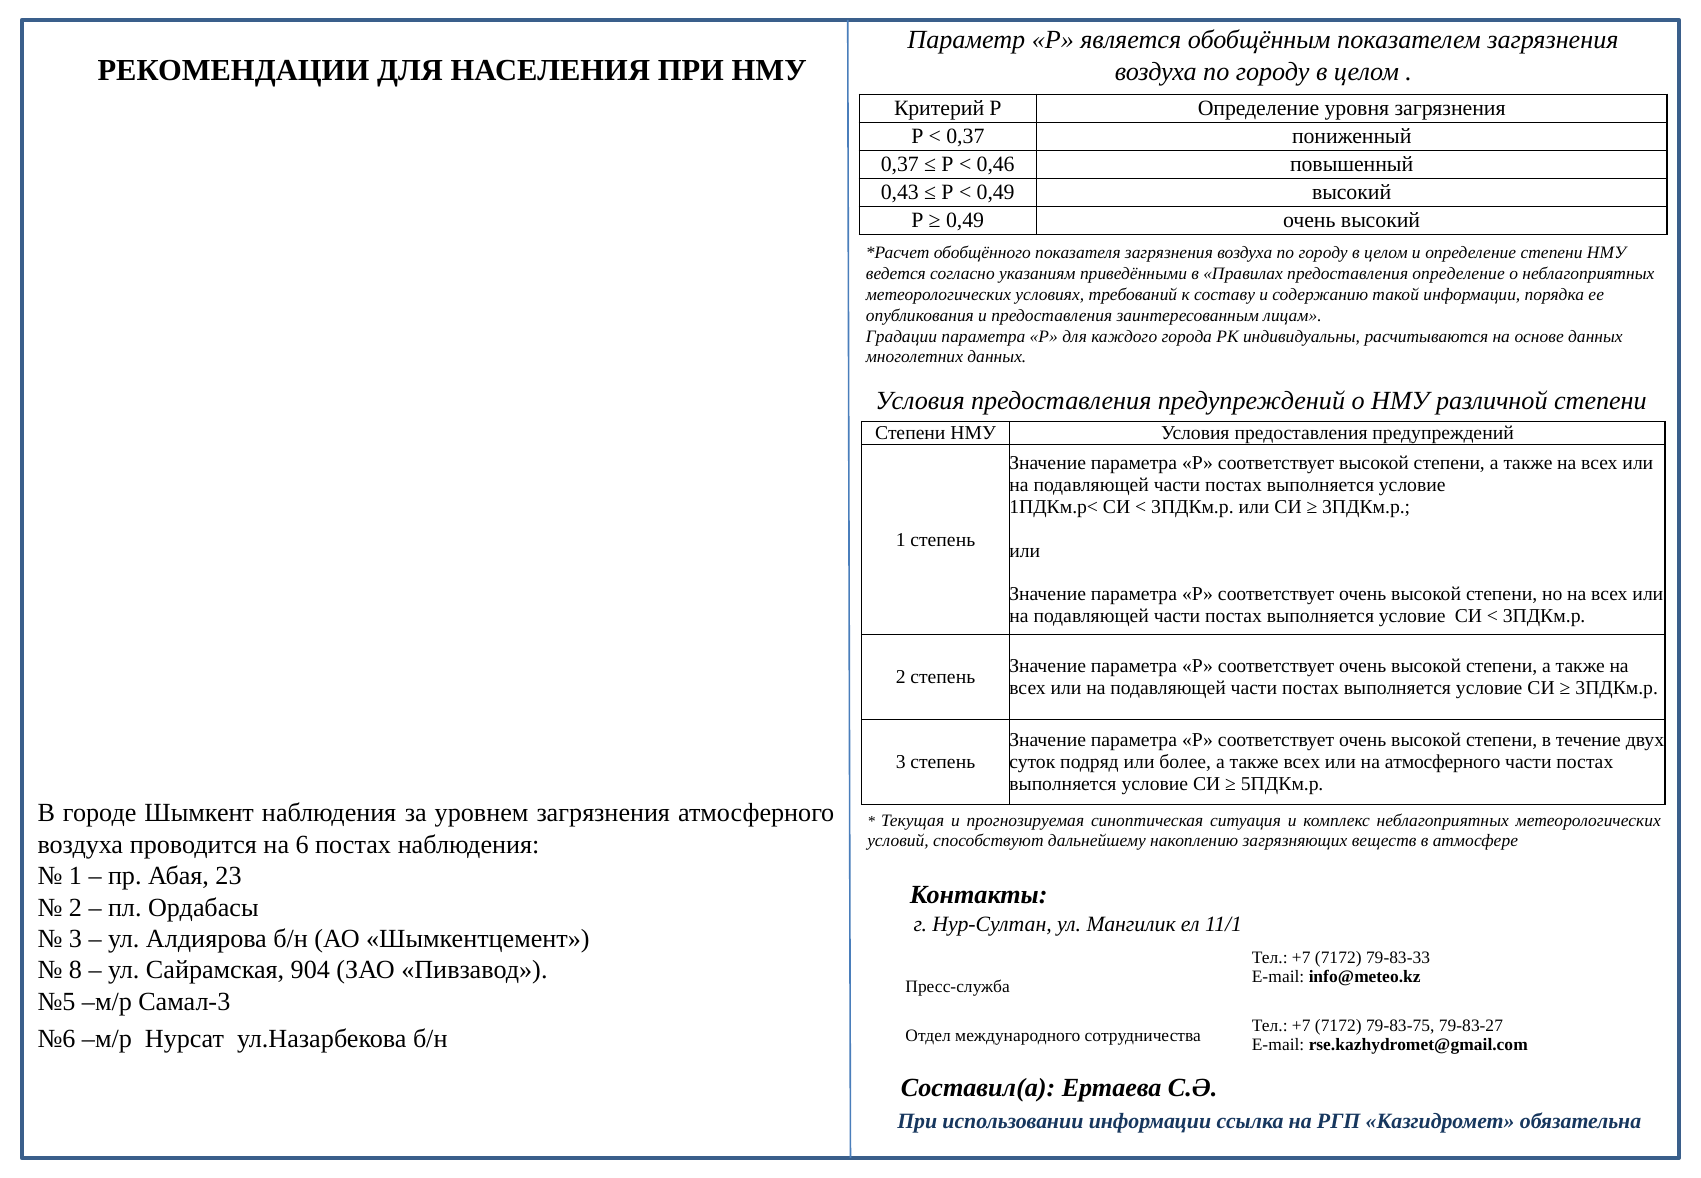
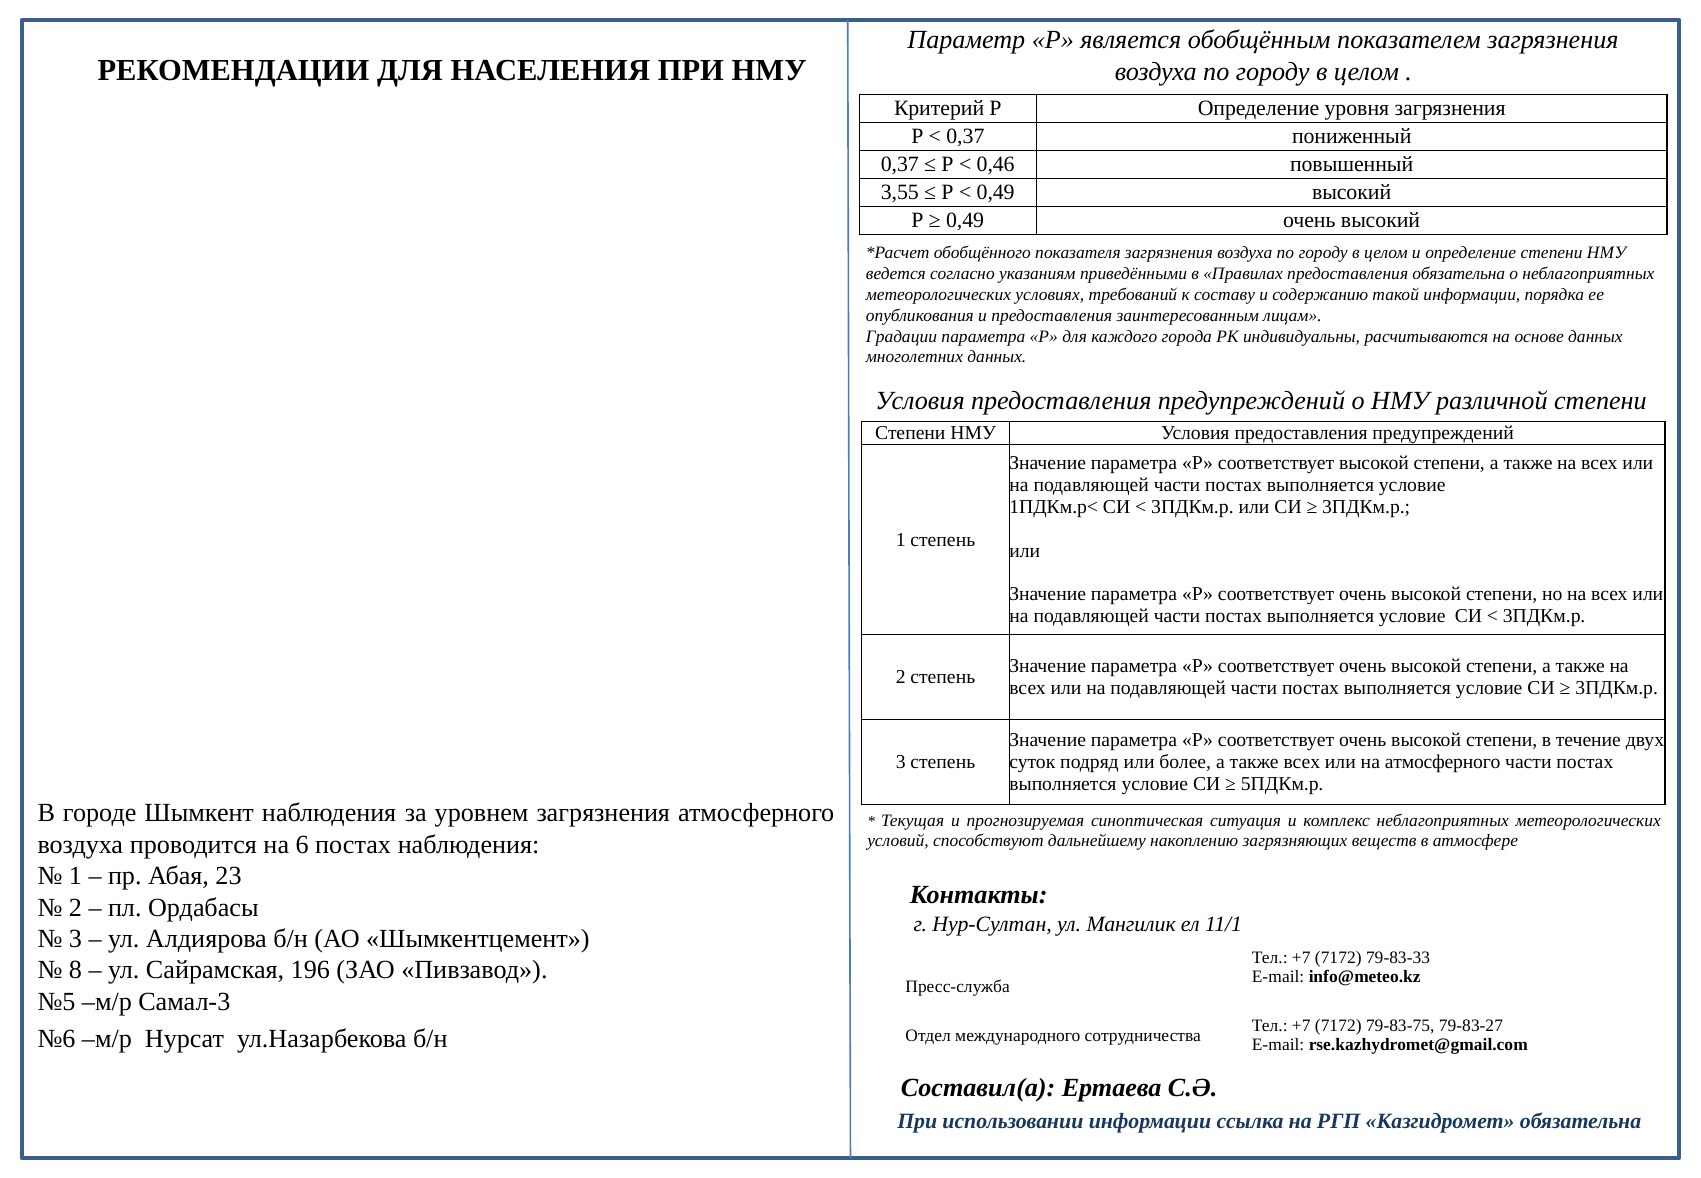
0,43: 0,43 -> 3,55 (900, 192)
предоставления определение: определение -> обязательна (1459, 273)
904: 904 -> 196 (310, 970)
